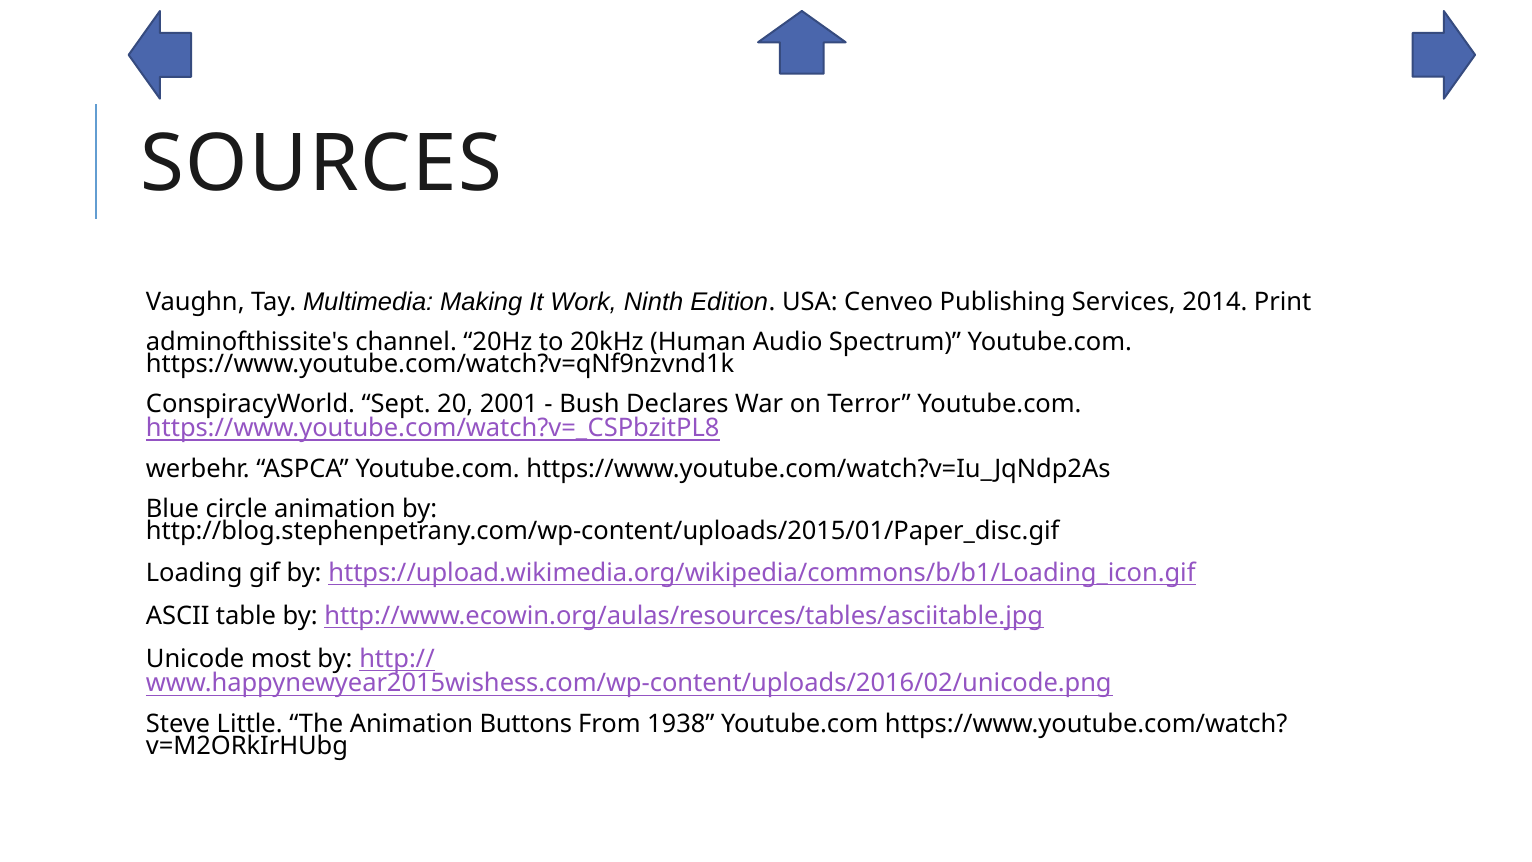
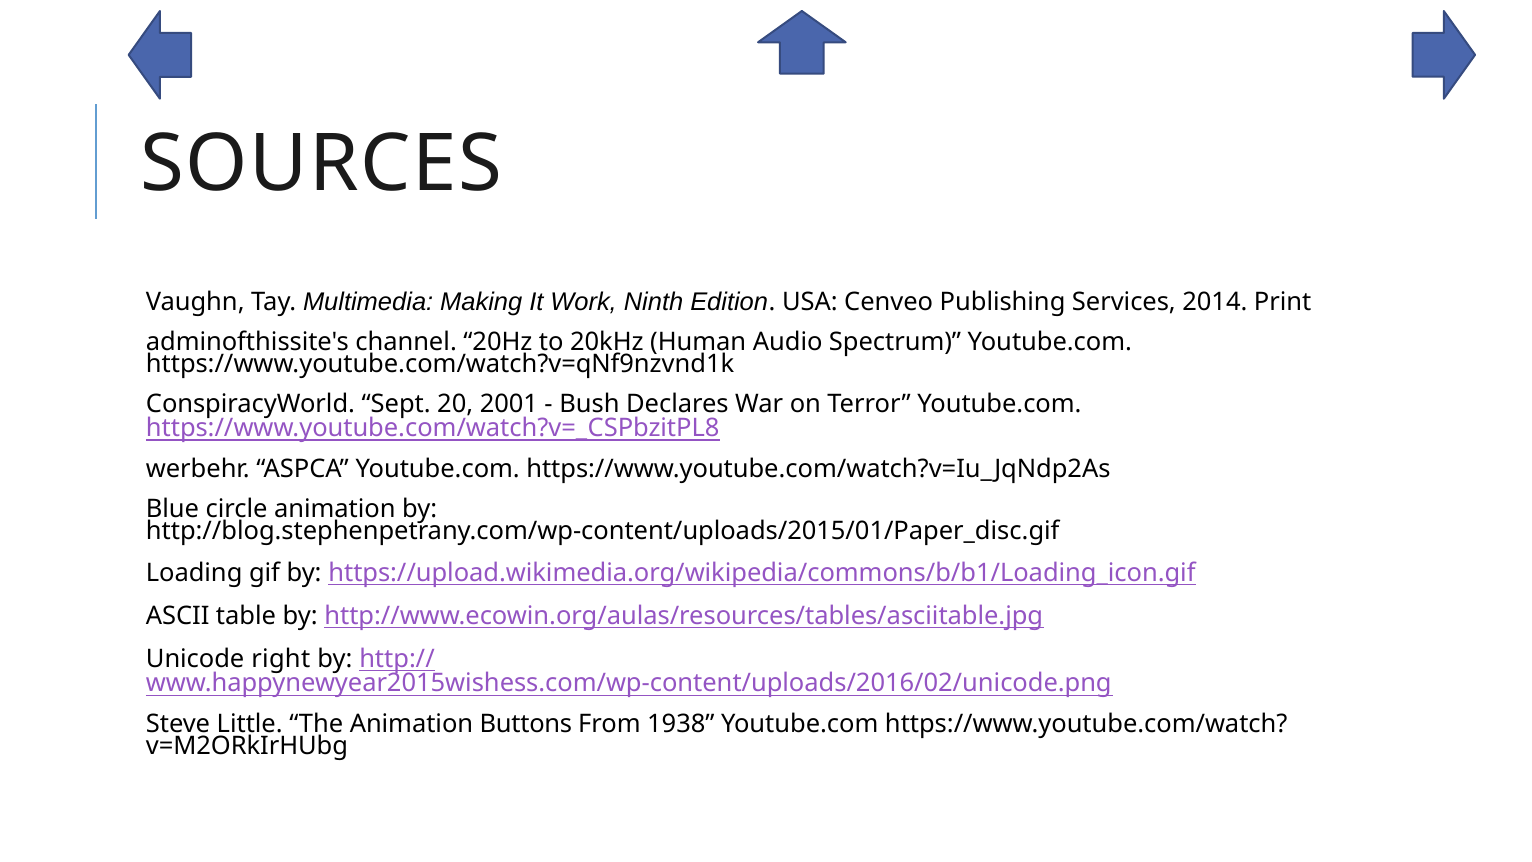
most: most -> right (281, 658)
